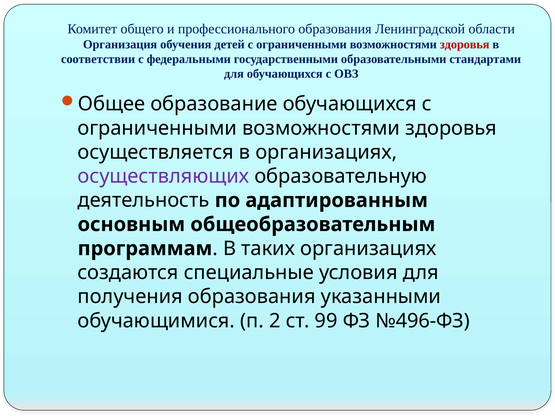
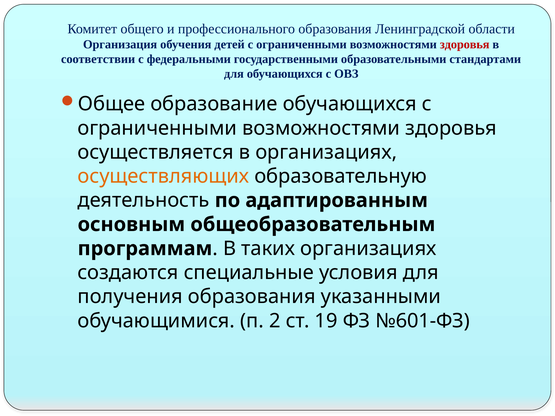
осуществляющих colour: purple -> orange (163, 176)
99: 99 -> 19 (326, 321)
№496-ФЗ: №496-ФЗ -> №601-ФЗ (423, 321)
